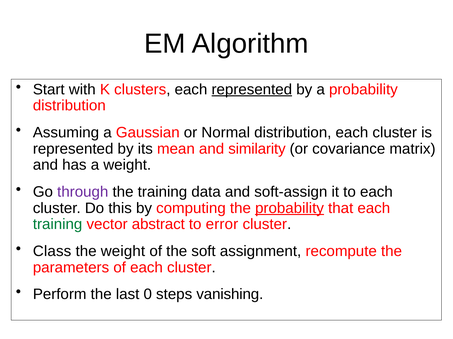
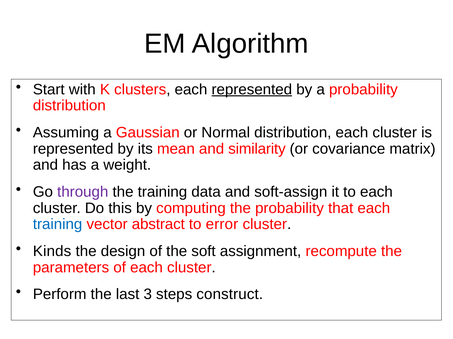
probability underline: present -> none (290, 209)
training colour: green -> blue (58, 225)
Class: Class -> Kinds (52, 252)
the weight: weight -> design (123, 252)
0: 0 -> 3 (148, 295)
vanishing: vanishing -> construct (230, 295)
